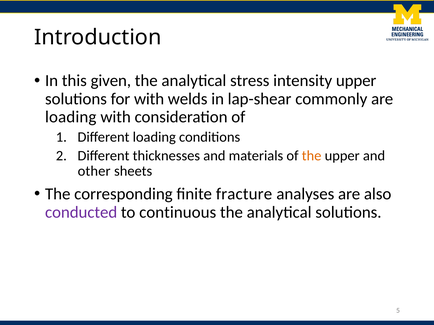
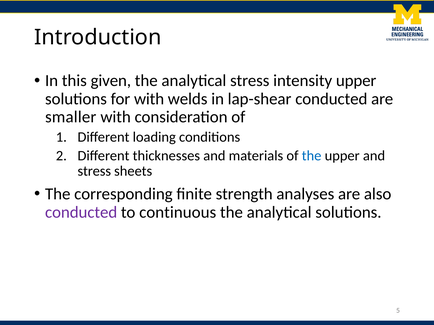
lap-shear commonly: commonly -> conducted (331, 99)
loading: loading -> smaller (71, 117)
the colour: orange -> blue (312, 156)
other: other -> stress (94, 171)
fracture: fracture -> strength (244, 194)
